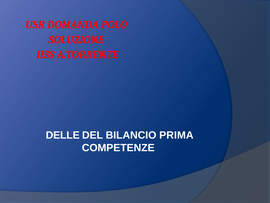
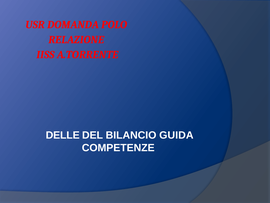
SOLUZIONE: SOLUZIONE -> RELAZIONE (76, 40)
PRIMA: PRIMA -> GUIDA (176, 135)
